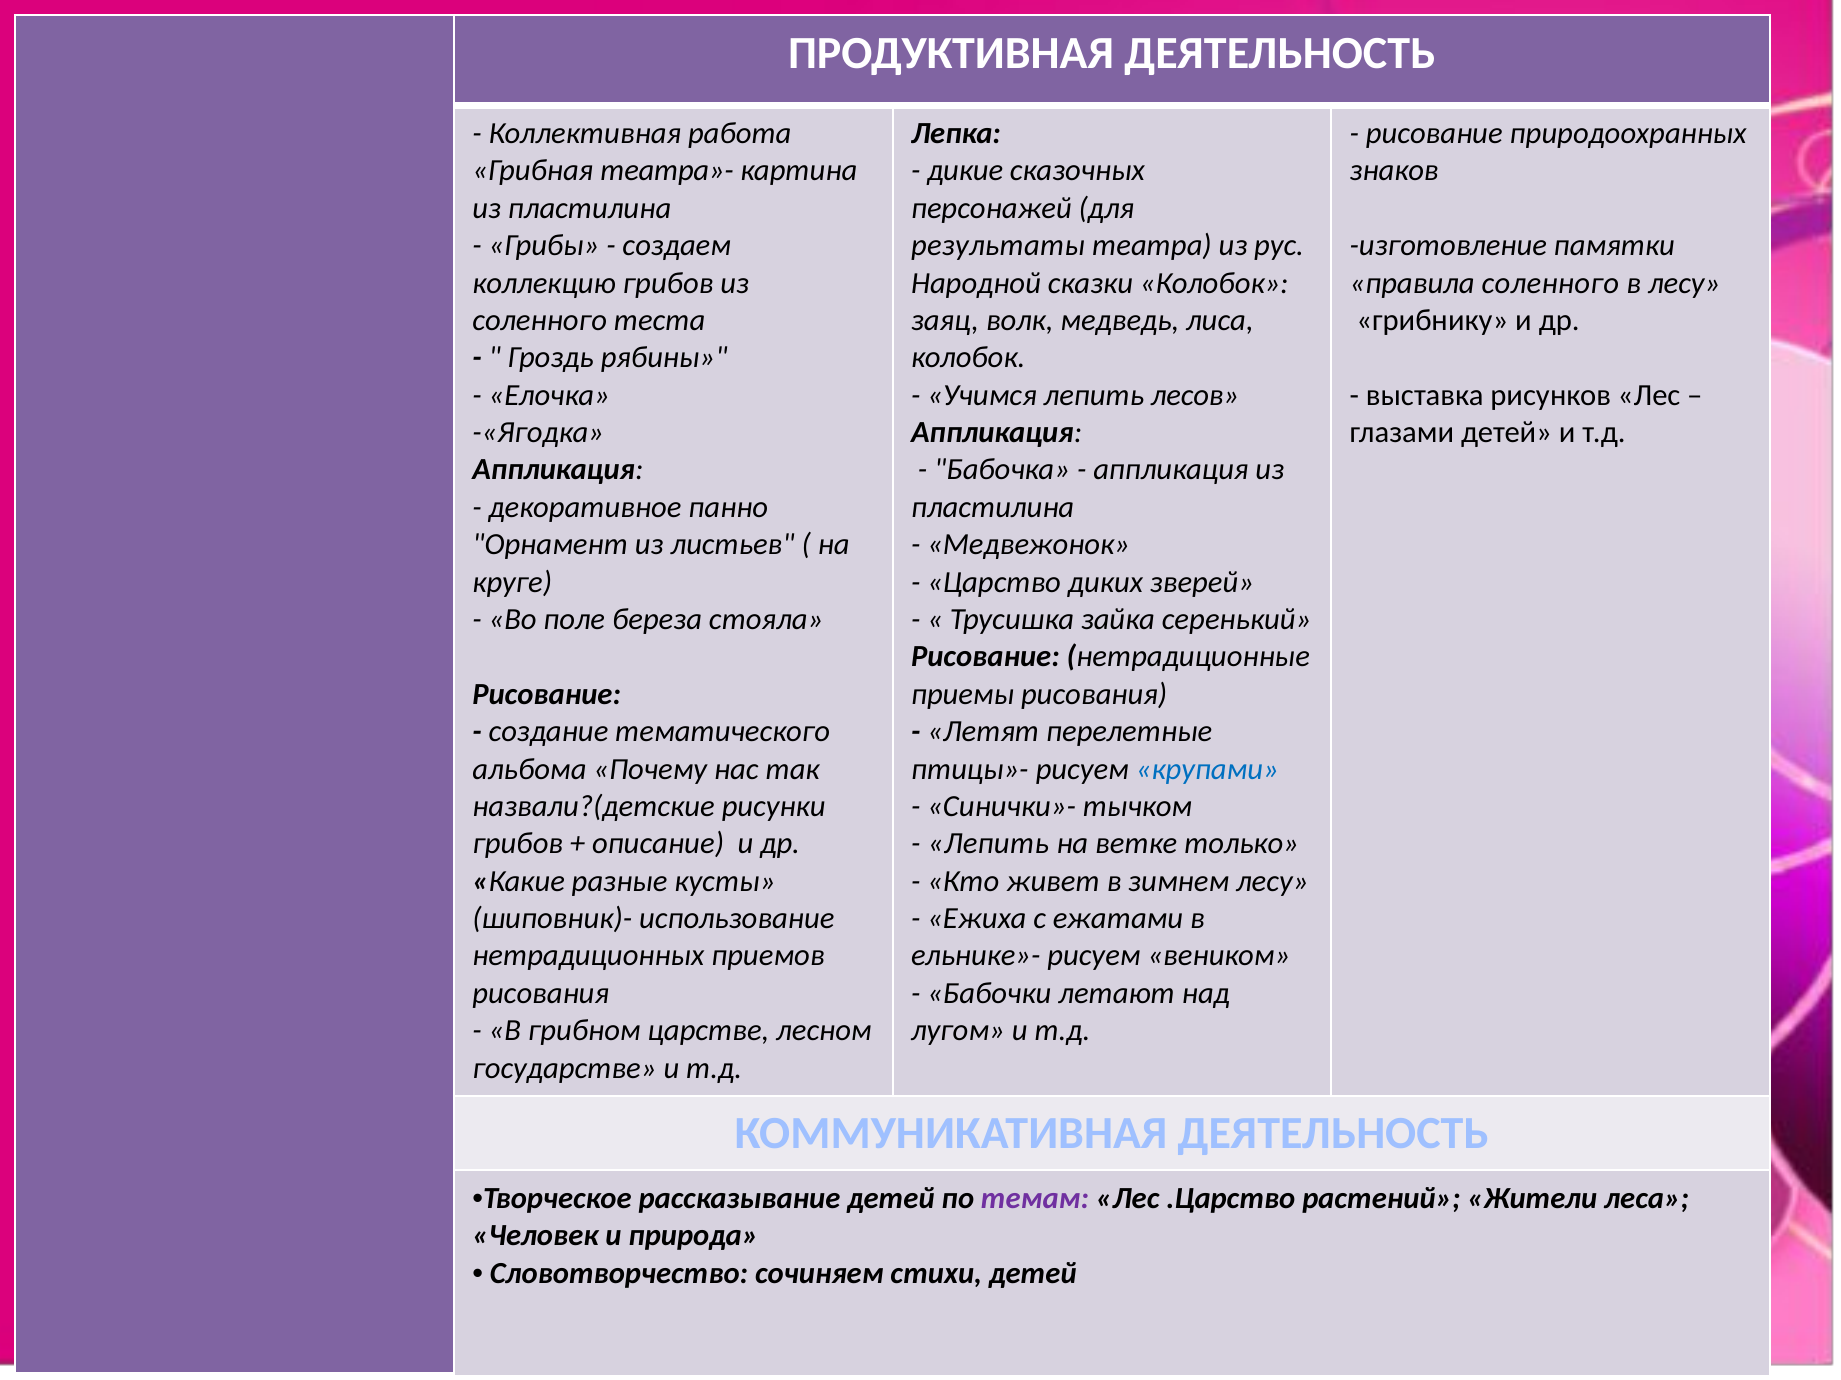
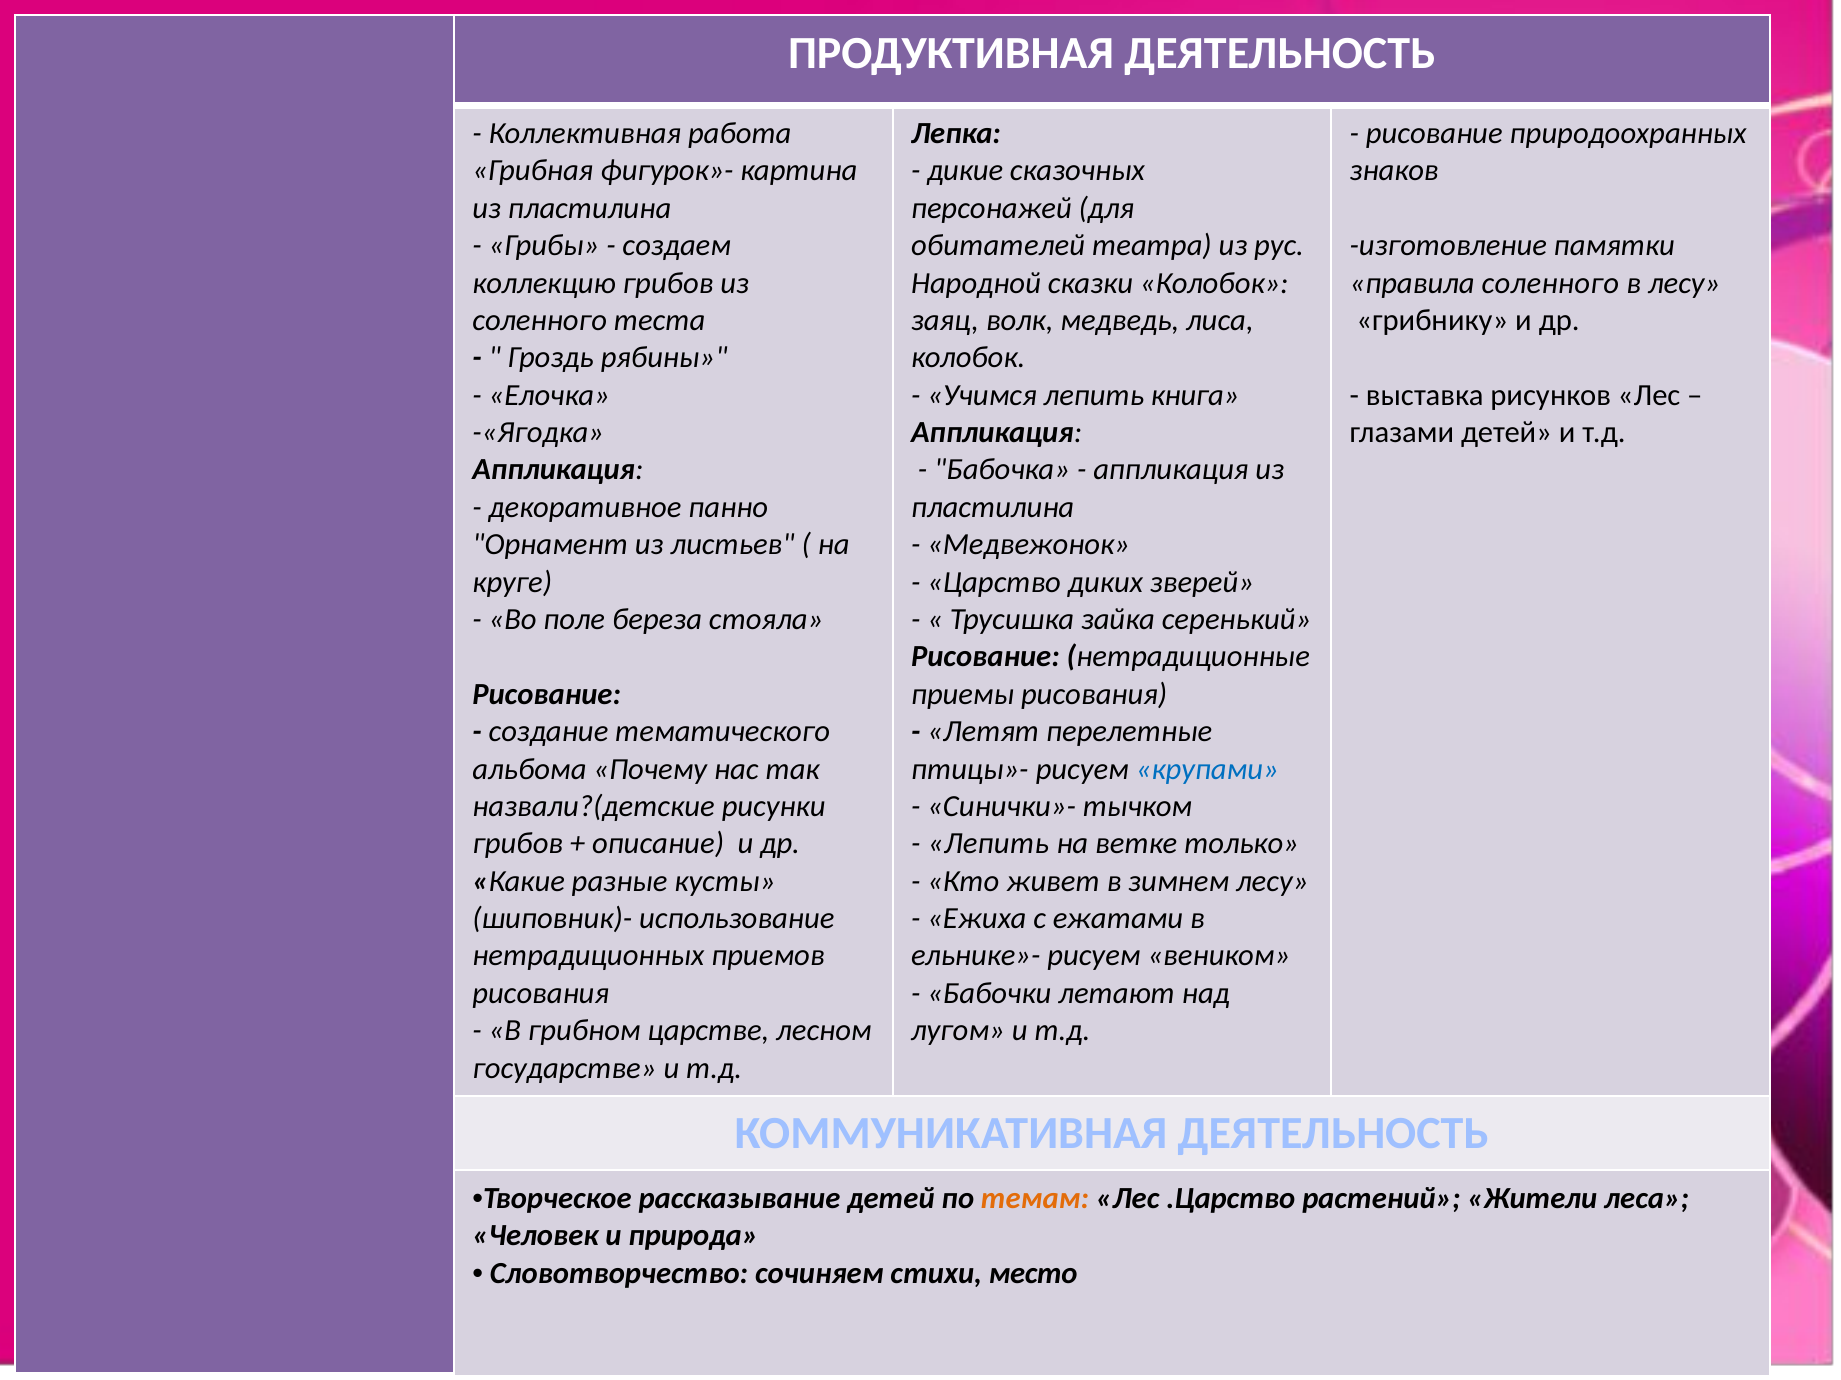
театра»-: театра»- -> фигурок»- (667, 171)
результаты: результаты -> обитателей (998, 246)
лесов: лесов -> книга (1195, 395)
темам colour: purple -> orange (1035, 1199)
стихи детей: детей -> место (1033, 1274)
